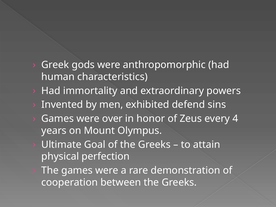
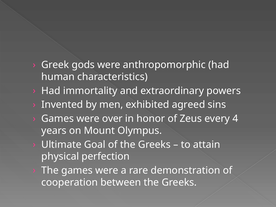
defend: defend -> agreed (188, 105)
